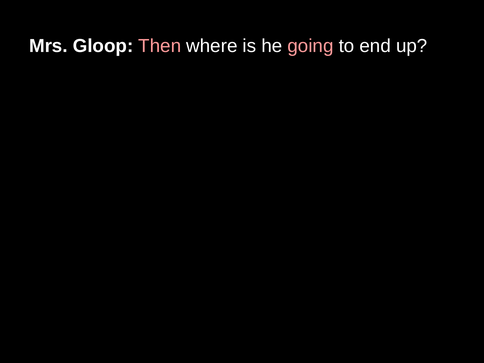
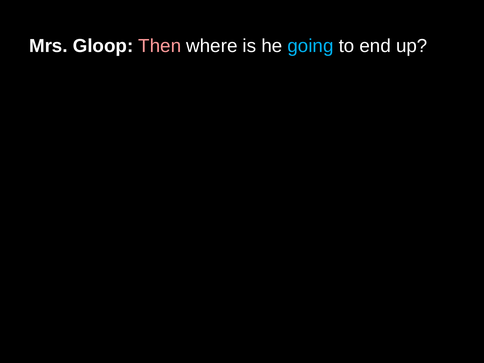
going colour: pink -> light blue (311, 46)
